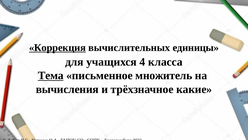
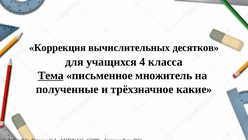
Коррекция underline: present -> none (57, 48)
единицы: единицы -> десятков (196, 48)
вычисления: вычисления -> полученные (67, 89)
